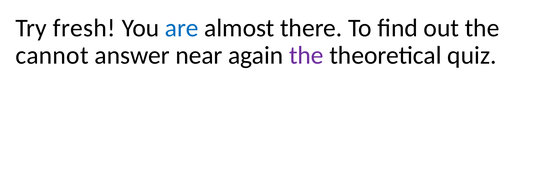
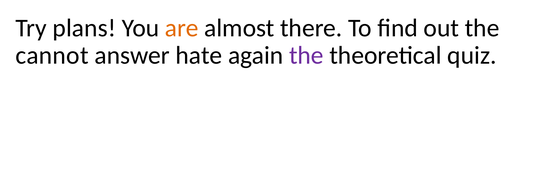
fresh: fresh -> plans (84, 28)
are colour: blue -> orange (182, 28)
near: near -> hate (199, 56)
